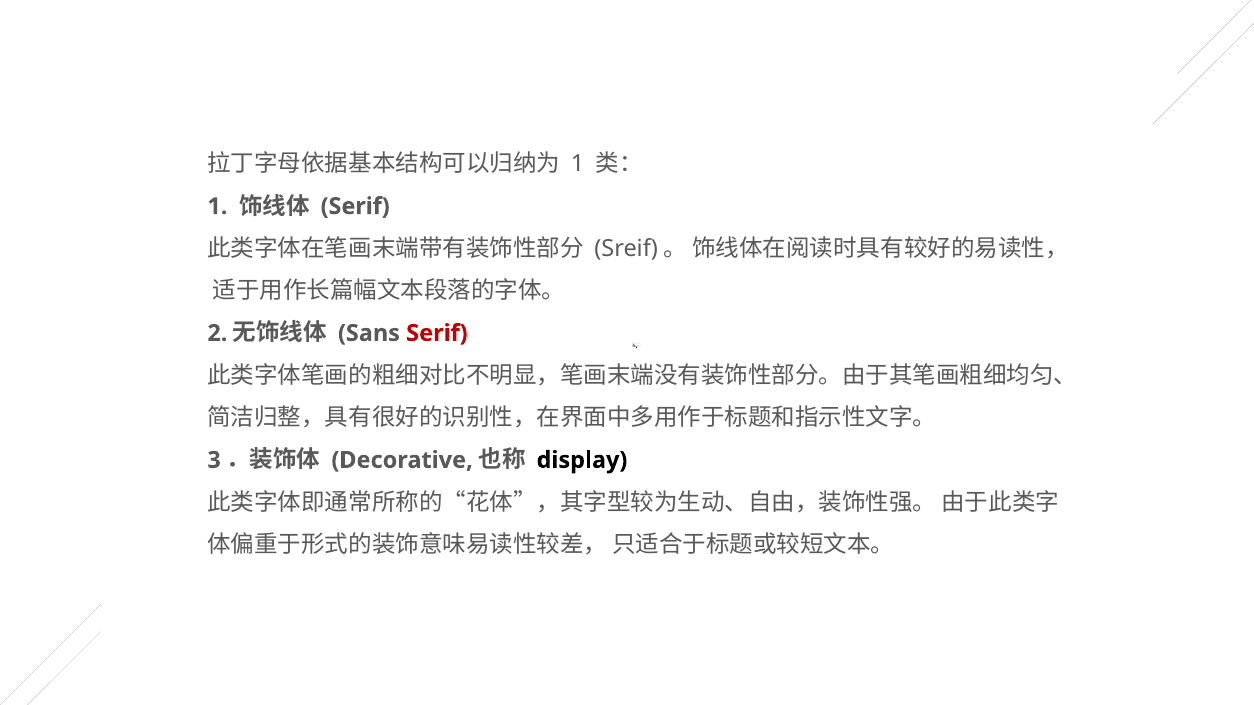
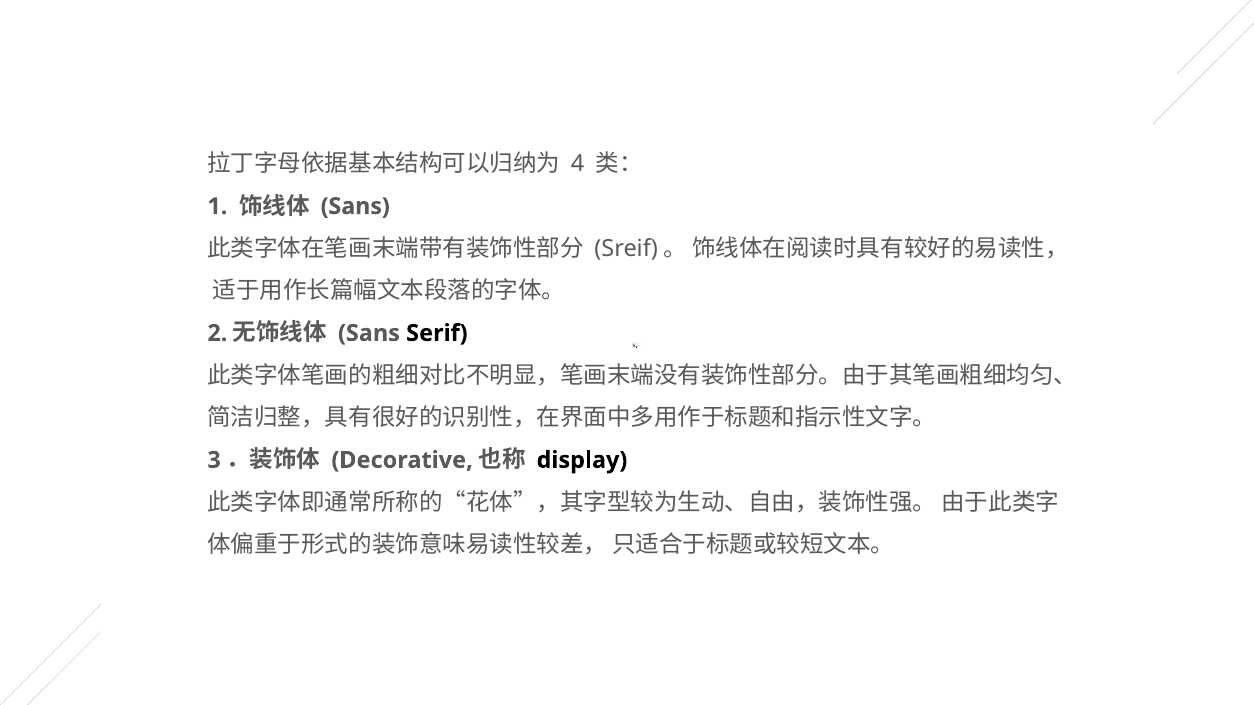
1: 1 -> 4 (578, 164)
Serif: Serif -> Sans (355, 206)
Serif colour: red -> black (437, 333)
